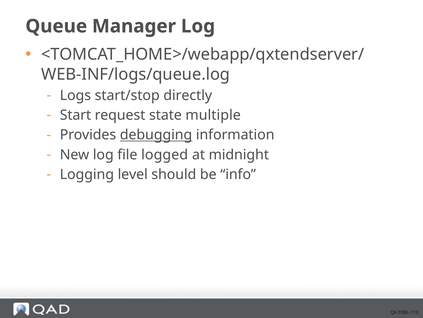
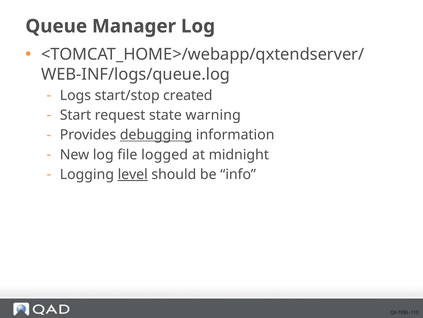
directly: directly -> created (188, 95)
multiple: multiple -> warning (213, 115)
level underline: none -> present (133, 174)
